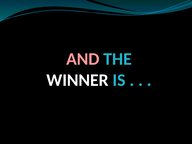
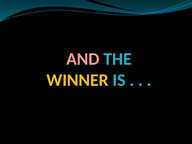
WINNER colour: white -> yellow (77, 80)
